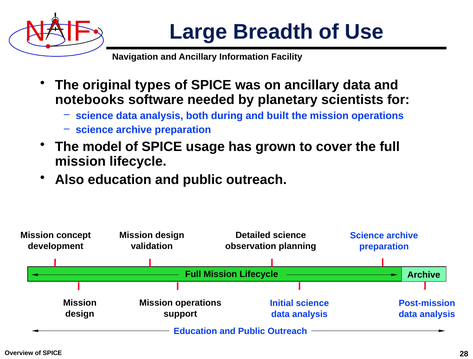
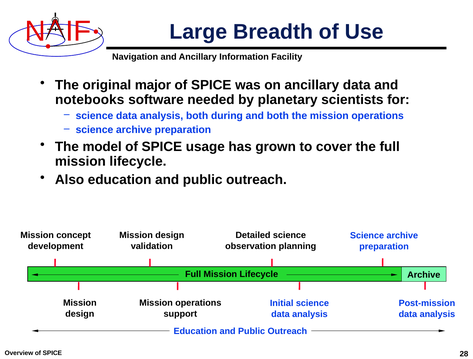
types: types -> major (153, 85)
and built: built -> both (278, 116)
